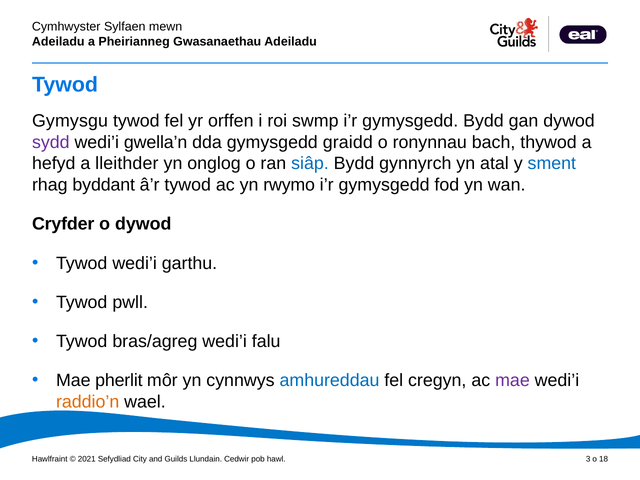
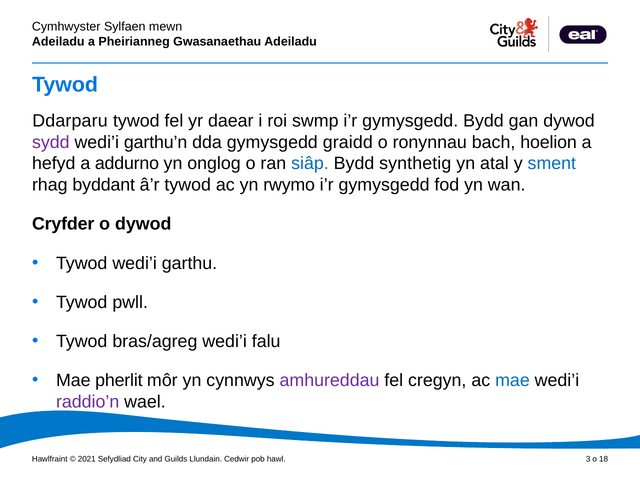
Gymysgu: Gymysgu -> Ddarparu (70, 121)
orffen: orffen -> daear (231, 121)
gwella’n: gwella’n -> garthu’n (156, 142)
thywod: thywod -> hoelion (549, 142)
lleithder: lleithder -> addurno (127, 164)
gynnyrch: gynnyrch -> synthetig (415, 164)
amhureddau colour: blue -> purple (329, 381)
mae colour: purple -> blue (512, 381)
raddio’n colour: orange -> purple (88, 402)
